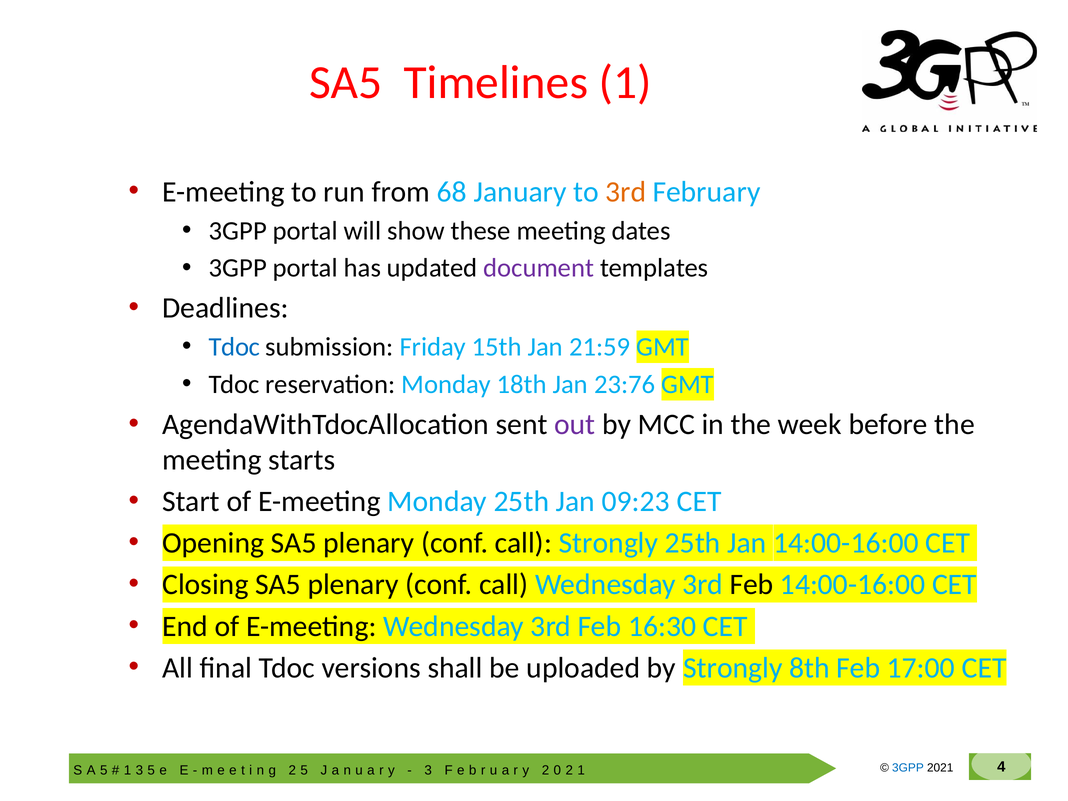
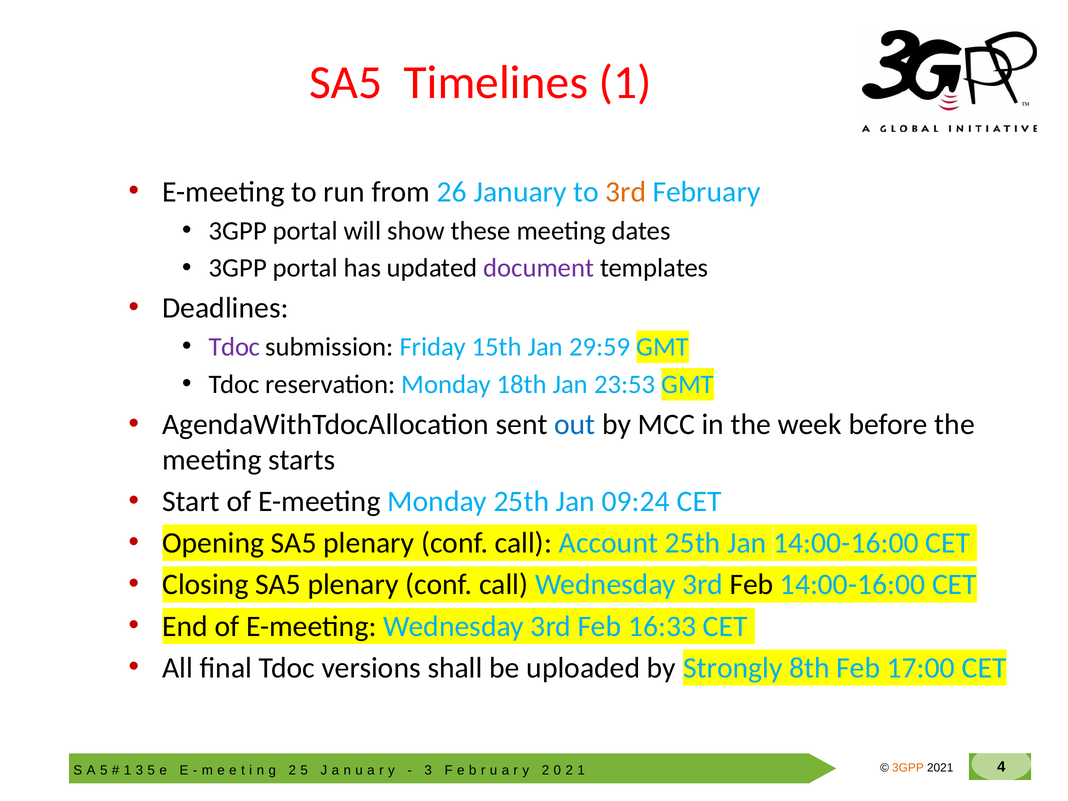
68: 68 -> 26 (452, 192)
Tdoc colour: blue -> purple (234, 347)
21:59: 21:59 -> 29:59 (600, 347)
23:76: 23:76 -> 23:53 (625, 384)
out colour: purple -> blue (575, 424)
09:23: 09:23 -> 09:24 (636, 502)
call Strongly: Strongly -> Account (609, 543)
16:30: 16:30 -> 16:33 (662, 626)
3GPP colour: blue -> orange (908, 768)
